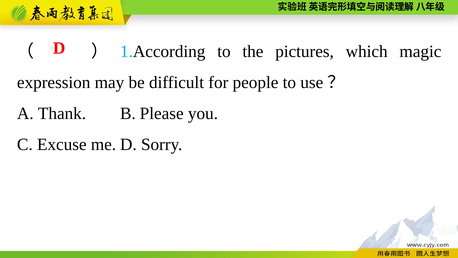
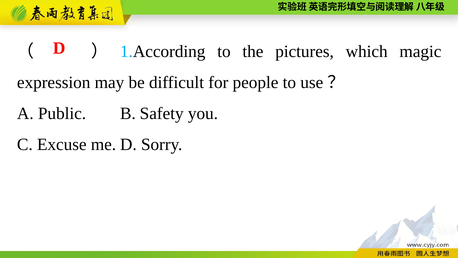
Thank: Thank -> Public (62, 113)
Please: Please -> Safety (162, 113)
